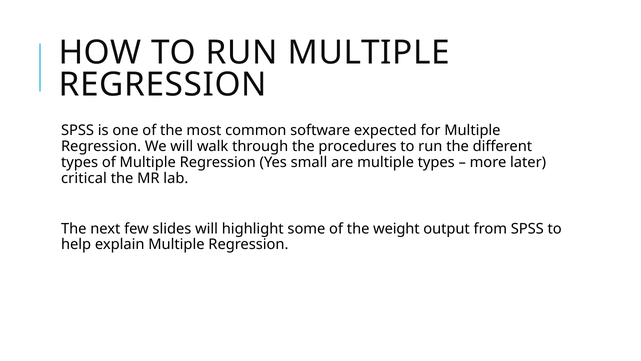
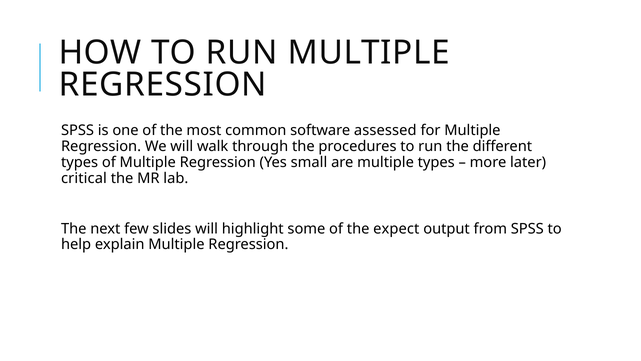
expected: expected -> assessed (385, 130)
weight: weight -> expect (396, 228)
